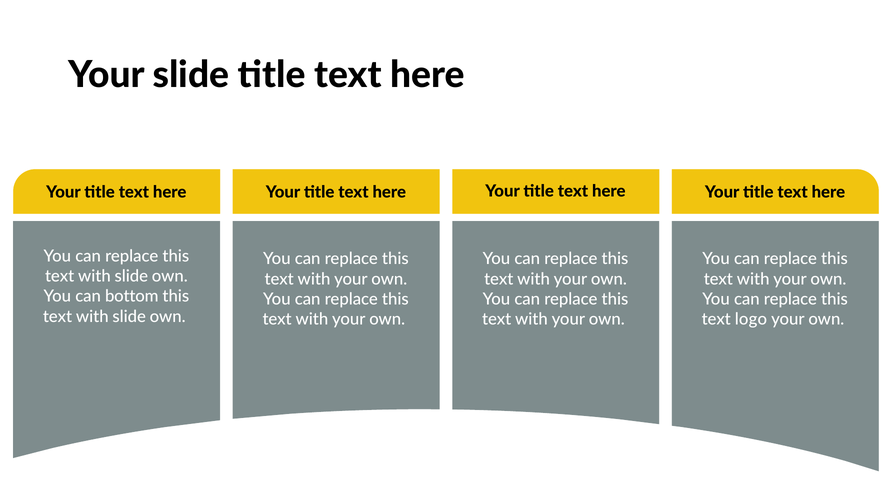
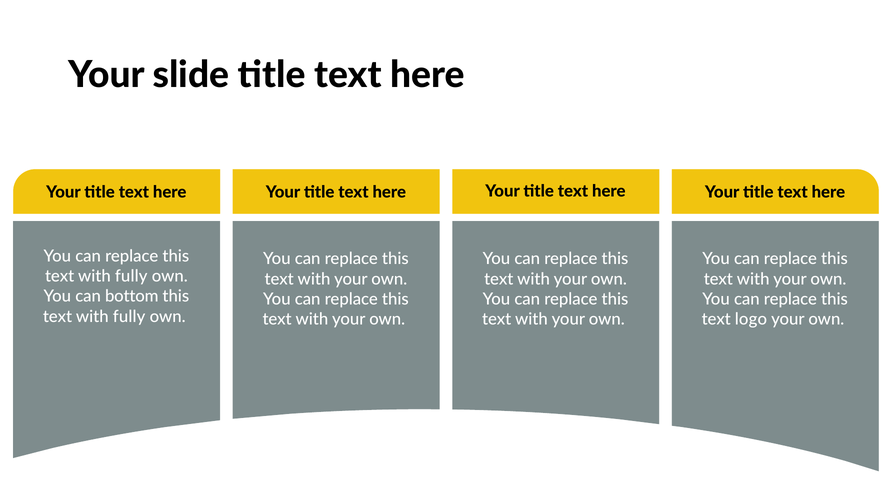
slide: slide -> fully (131, 276)
slide: slide -> fully (129, 316)
